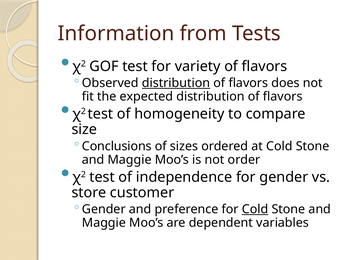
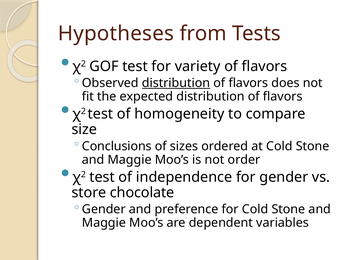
Information: Information -> Hypotheses (116, 33)
customer: customer -> chocolate (142, 192)
Cold underline: present -> none (255, 209)
